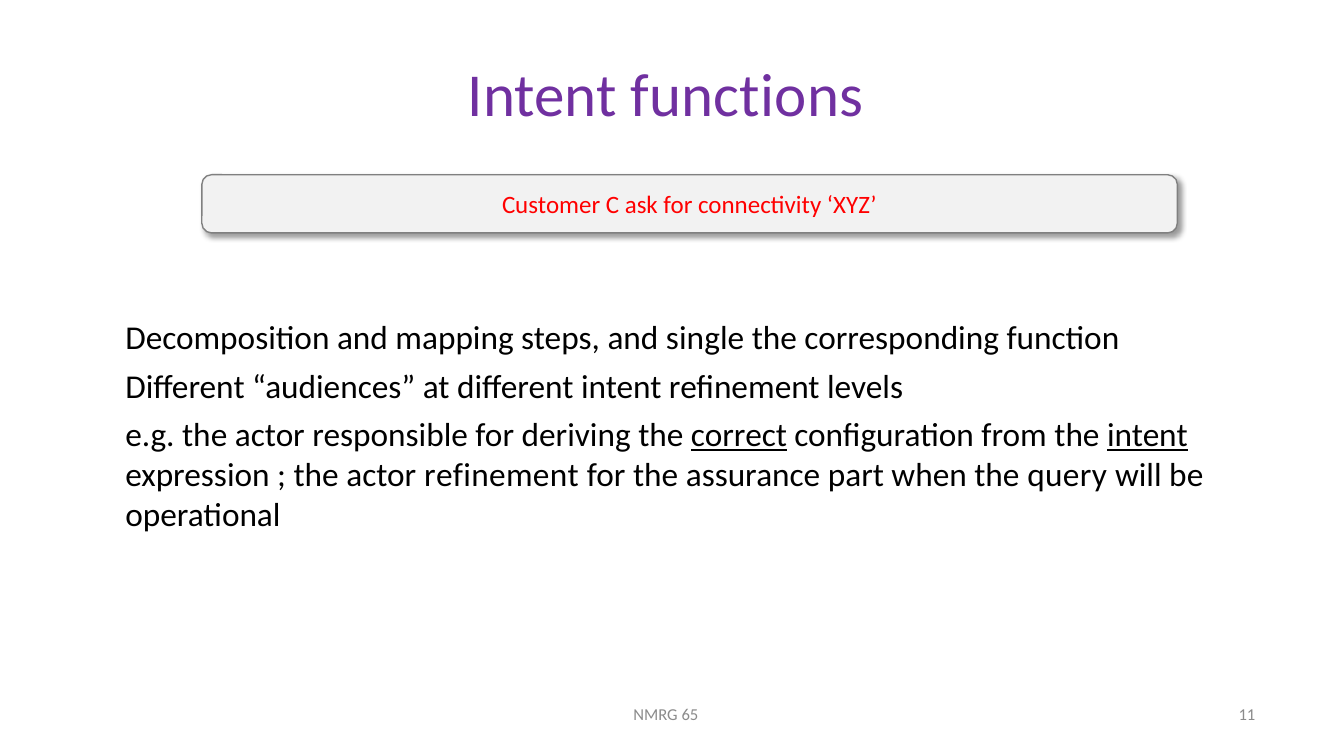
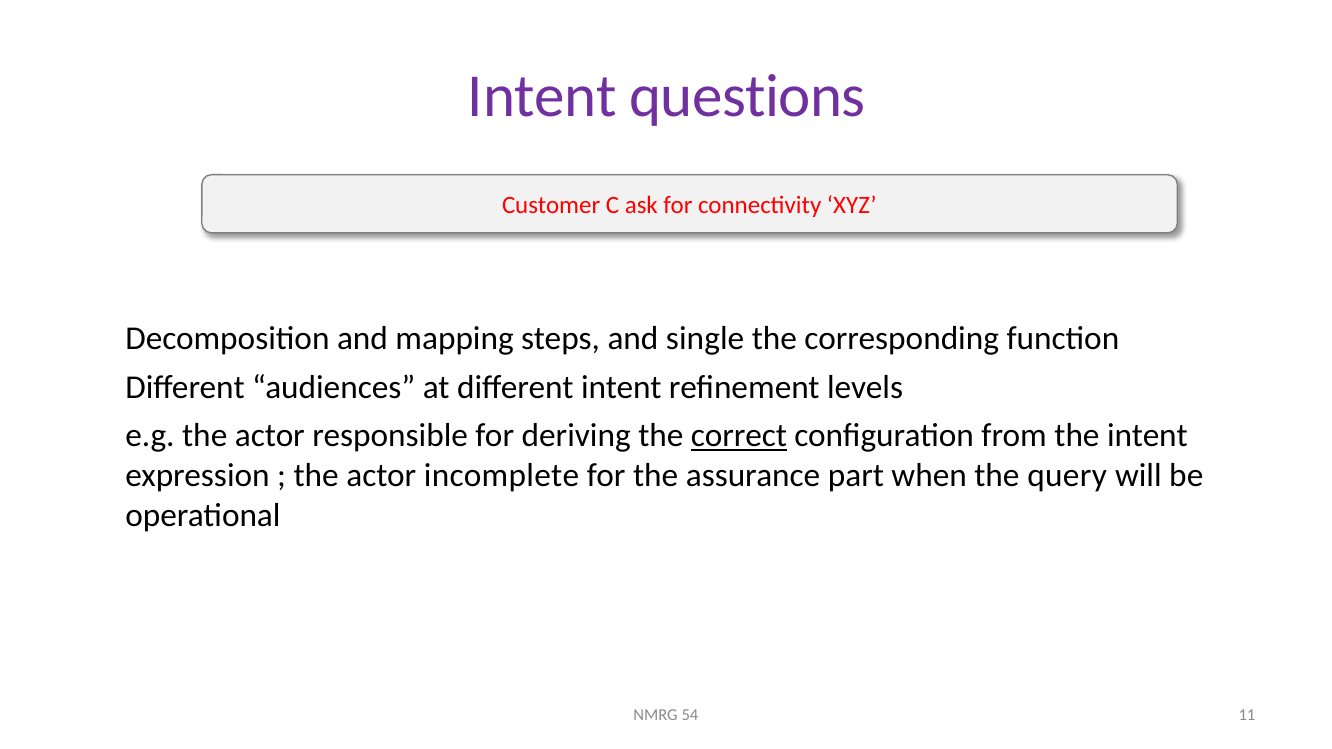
functions: functions -> questions (747, 97)
intent underline: present -> none (1147, 436)
actor refinement: refinement -> incomplete (501, 476)
65: 65 -> 54 (690, 716)
